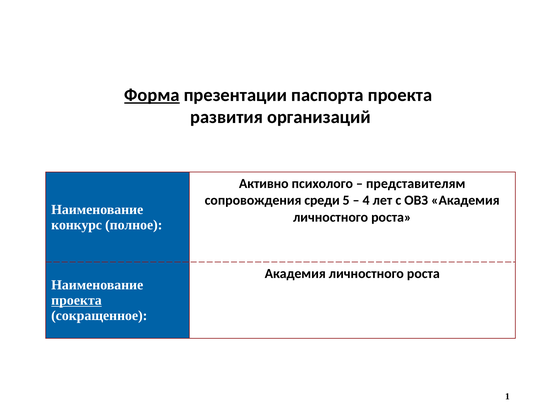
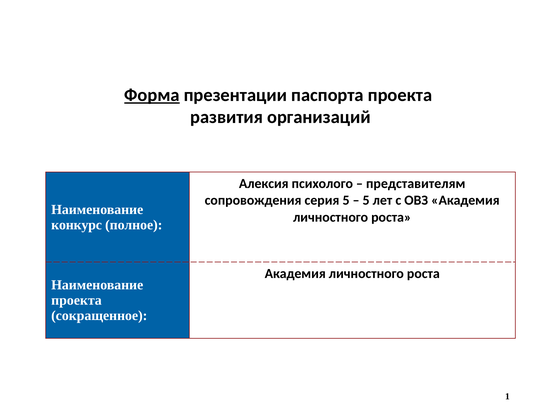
Активно: Активно -> Алексия (264, 183)
среди: среди -> серия (322, 200)
4: 4 -> 5 (366, 200)
проекта underline: present -> none (76, 300)
